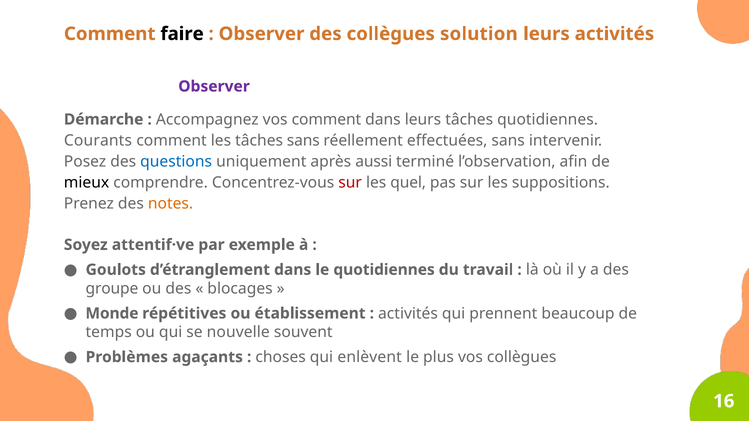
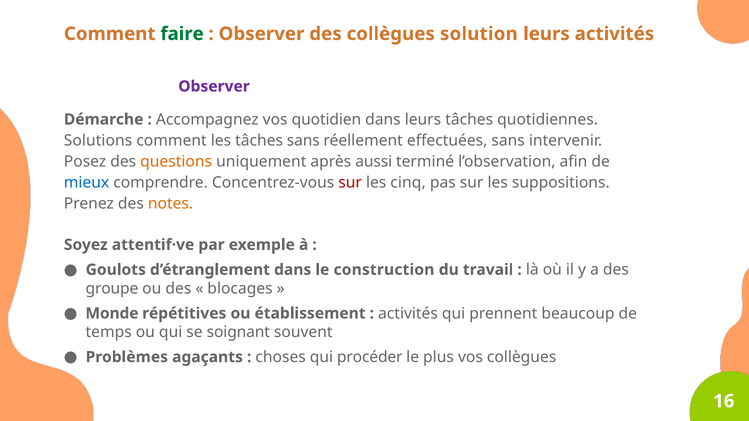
faire colour: black -> green (182, 34)
vos comment: comment -> quotidien (326, 119)
Courants: Courants -> Solutions (98, 141)
questions colour: blue -> orange (176, 162)
mieux colour: black -> blue (87, 183)
quel: quel -> cinq (408, 183)
le quotidiennes: quotidiennes -> construction (384, 270)
nouvelle: nouvelle -> soignant (238, 332)
enlèvent: enlèvent -> procéder (370, 357)
